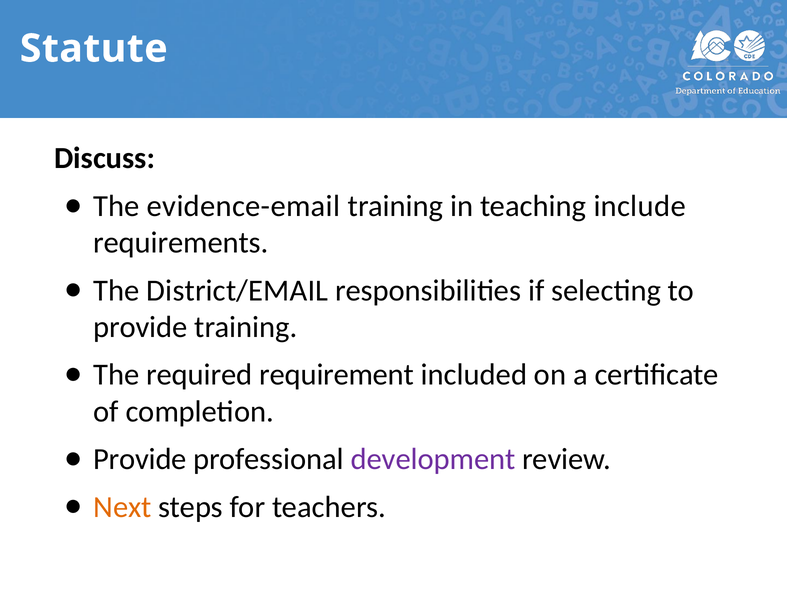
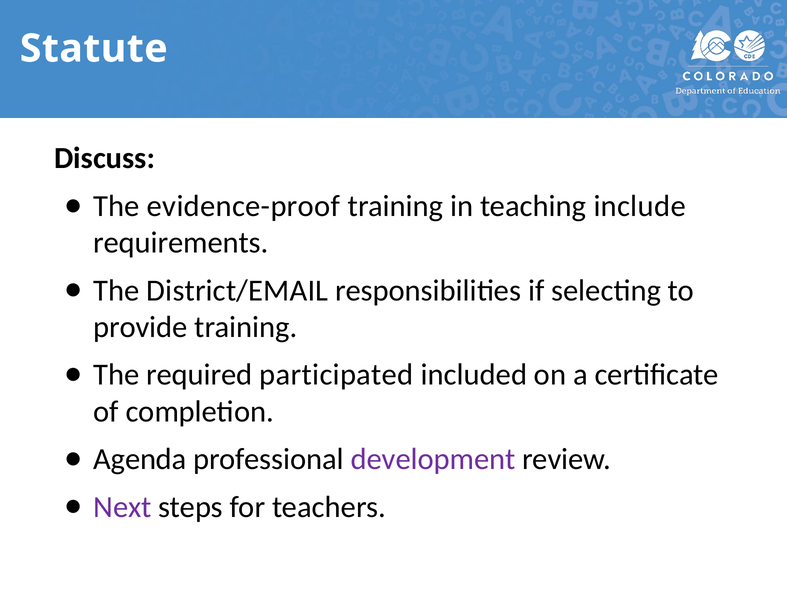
evidence-email: evidence-email -> evidence-proof (244, 206)
requirement: requirement -> participated (336, 375)
Provide: Provide -> Agenda (140, 459)
Next colour: orange -> purple (122, 507)
